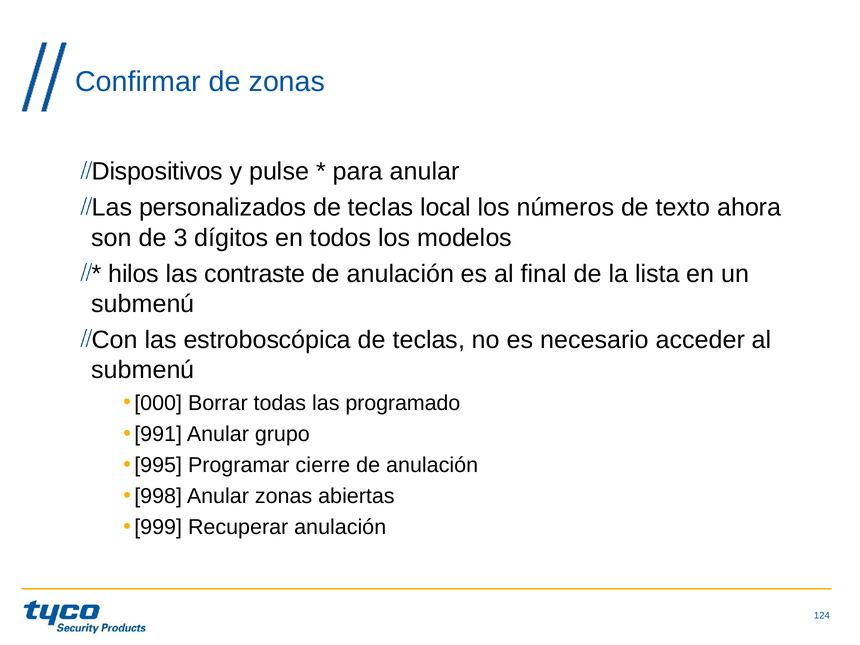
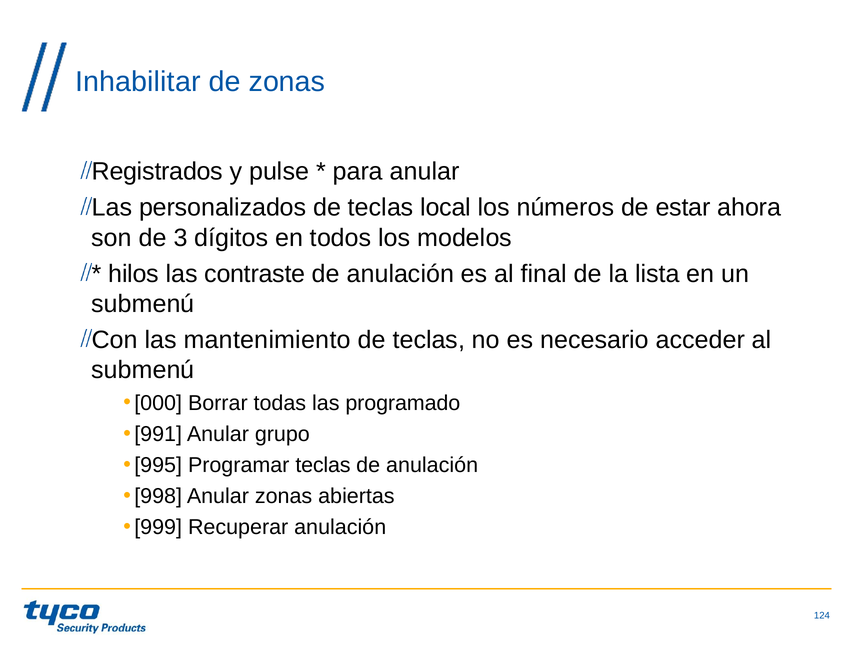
Confirmar: Confirmar -> Inhabilitar (138, 82)
Dispositivos: Dispositivos -> Registrados (157, 172)
texto: texto -> estar (683, 208)
estroboscópica: estroboscópica -> mantenimiento (267, 340)
Programar cierre: cierre -> teclas (323, 465)
